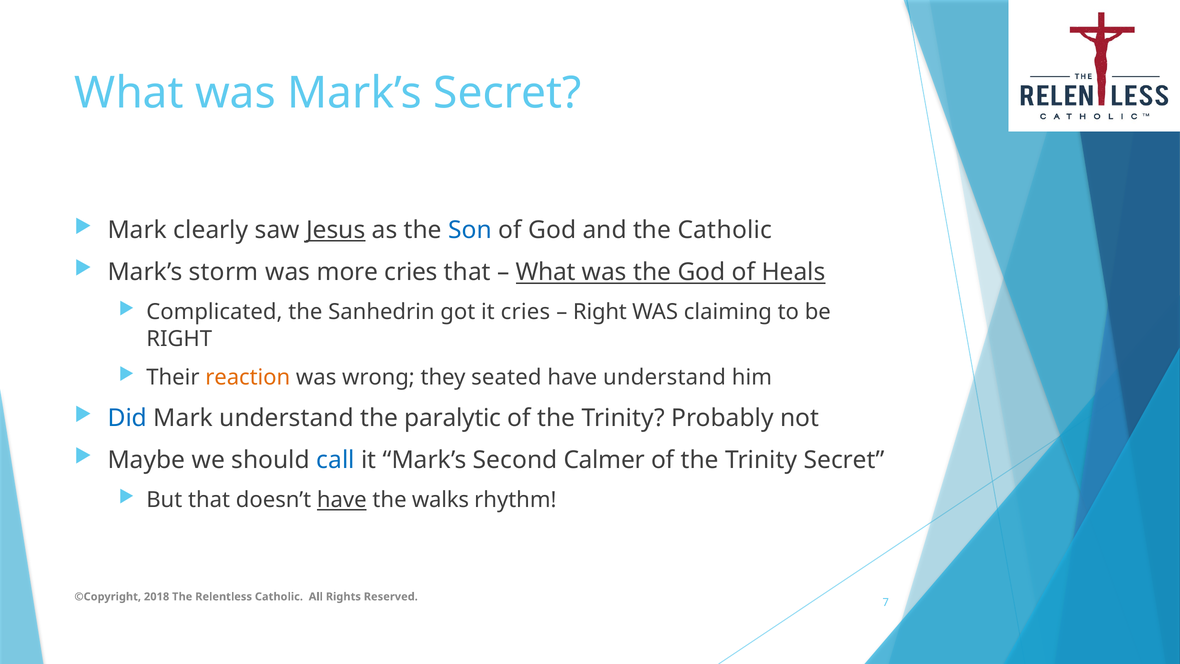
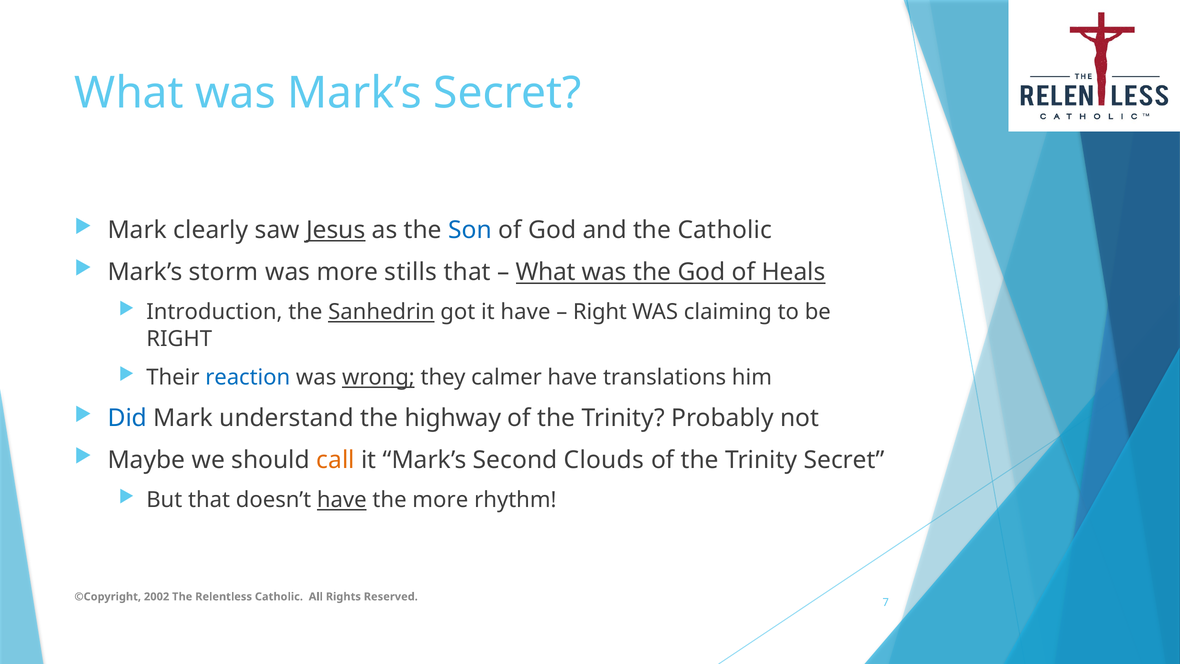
more cries: cries -> stills (411, 272)
Complicated: Complicated -> Introduction (214, 312)
Sanhedrin underline: none -> present (381, 312)
it cries: cries -> have (525, 312)
reaction colour: orange -> blue (248, 377)
wrong underline: none -> present (378, 377)
seated: seated -> calmer (506, 377)
have understand: understand -> translations (665, 377)
paralytic: paralytic -> highway (453, 418)
call colour: blue -> orange (336, 460)
Calmer: Calmer -> Clouds (604, 460)
the walks: walks -> more (440, 500)
2018: 2018 -> 2002 (157, 596)
